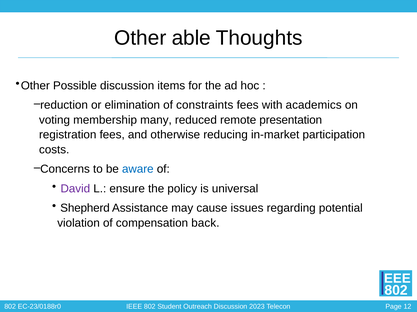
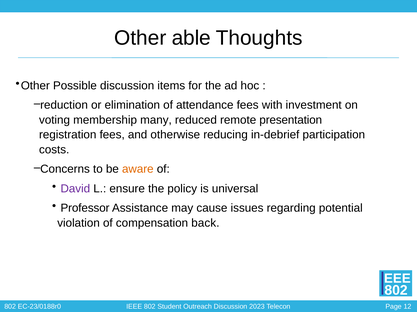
constraints: constraints -> attendance (205, 105)
academics: academics -> investment (314, 105)
in-market: in-market -> in-debrief (275, 135)
aware colour: blue -> orange (138, 170)
Shepherd: Shepherd -> Professor (85, 209)
